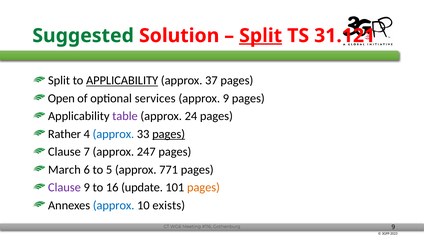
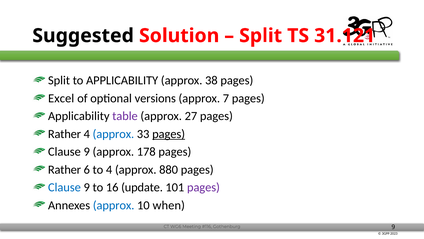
Suggested colour: green -> black (83, 36)
Split underline: present -> none (261, 36)
APPLICABILITY underline: present -> none (122, 80)
37: 37 -> 38 (211, 80)
Open: Open -> Excel (61, 98)
services: services -> versions (155, 98)
approx 9: 9 -> 7 (226, 98)
24: 24 -> 27 (191, 116)
7: 7 -> 9 (87, 151)
247: 247 -> 178 (146, 151)
March: March -> Rather (64, 169)
to 5: 5 -> 4 (109, 169)
771: 771 -> 880 (169, 169)
Clause colour: purple -> blue (64, 187)
pages colour: orange -> purple (203, 187)
exists: exists -> when (169, 205)
